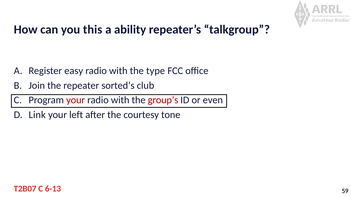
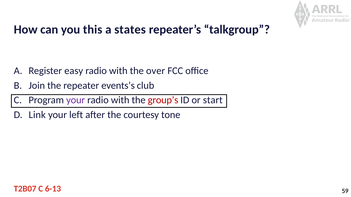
ability: ability -> states (130, 29)
type: type -> over (156, 71)
sorted’s: sorted’s -> events’s (118, 86)
your colour: red -> purple (76, 100)
even: even -> start (213, 100)
